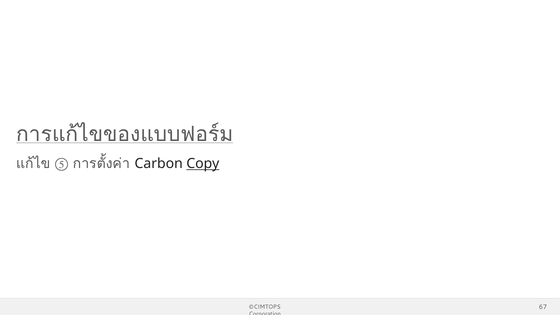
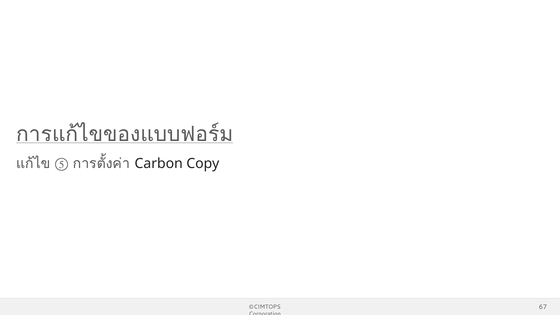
Copy underline: present -> none (203, 164)
